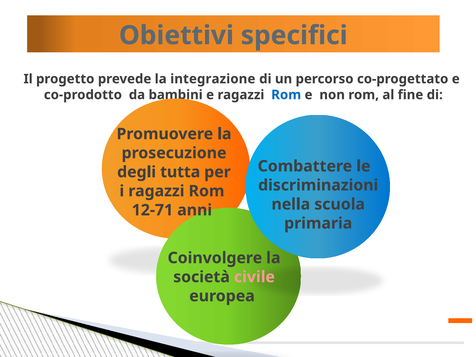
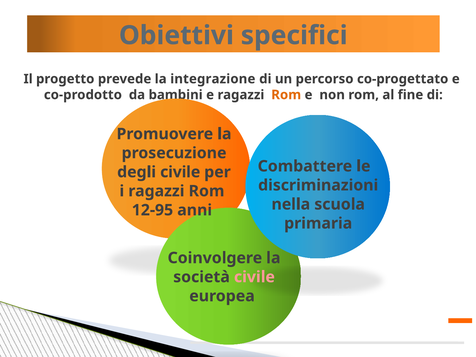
Rom colour: blue -> orange (286, 95)
degli tutta: tutta -> civile (180, 172)
12-71: 12-71 -> 12-95 (152, 210)
